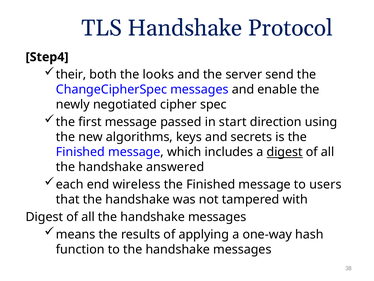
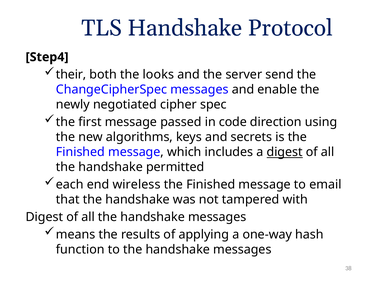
start: start -> code (233, 122)
answered: answered -> permitted (175, 167)
users: users -> email (325, 184)
